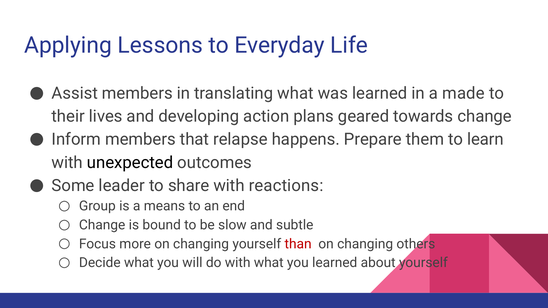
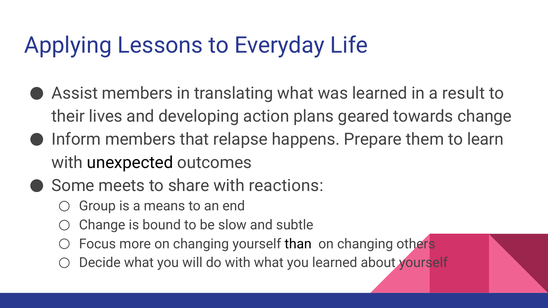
made: made -> result (463, 93)
leader: leader -> meets (122, 186)
than colour: red -> black (298, 244)
